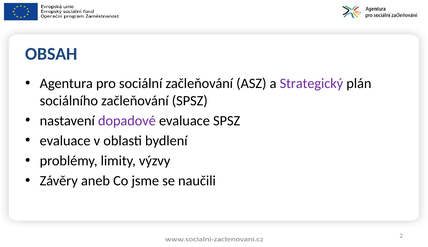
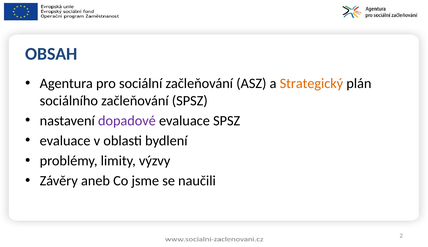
Strategický colour: purple -> orange (311, 83)
